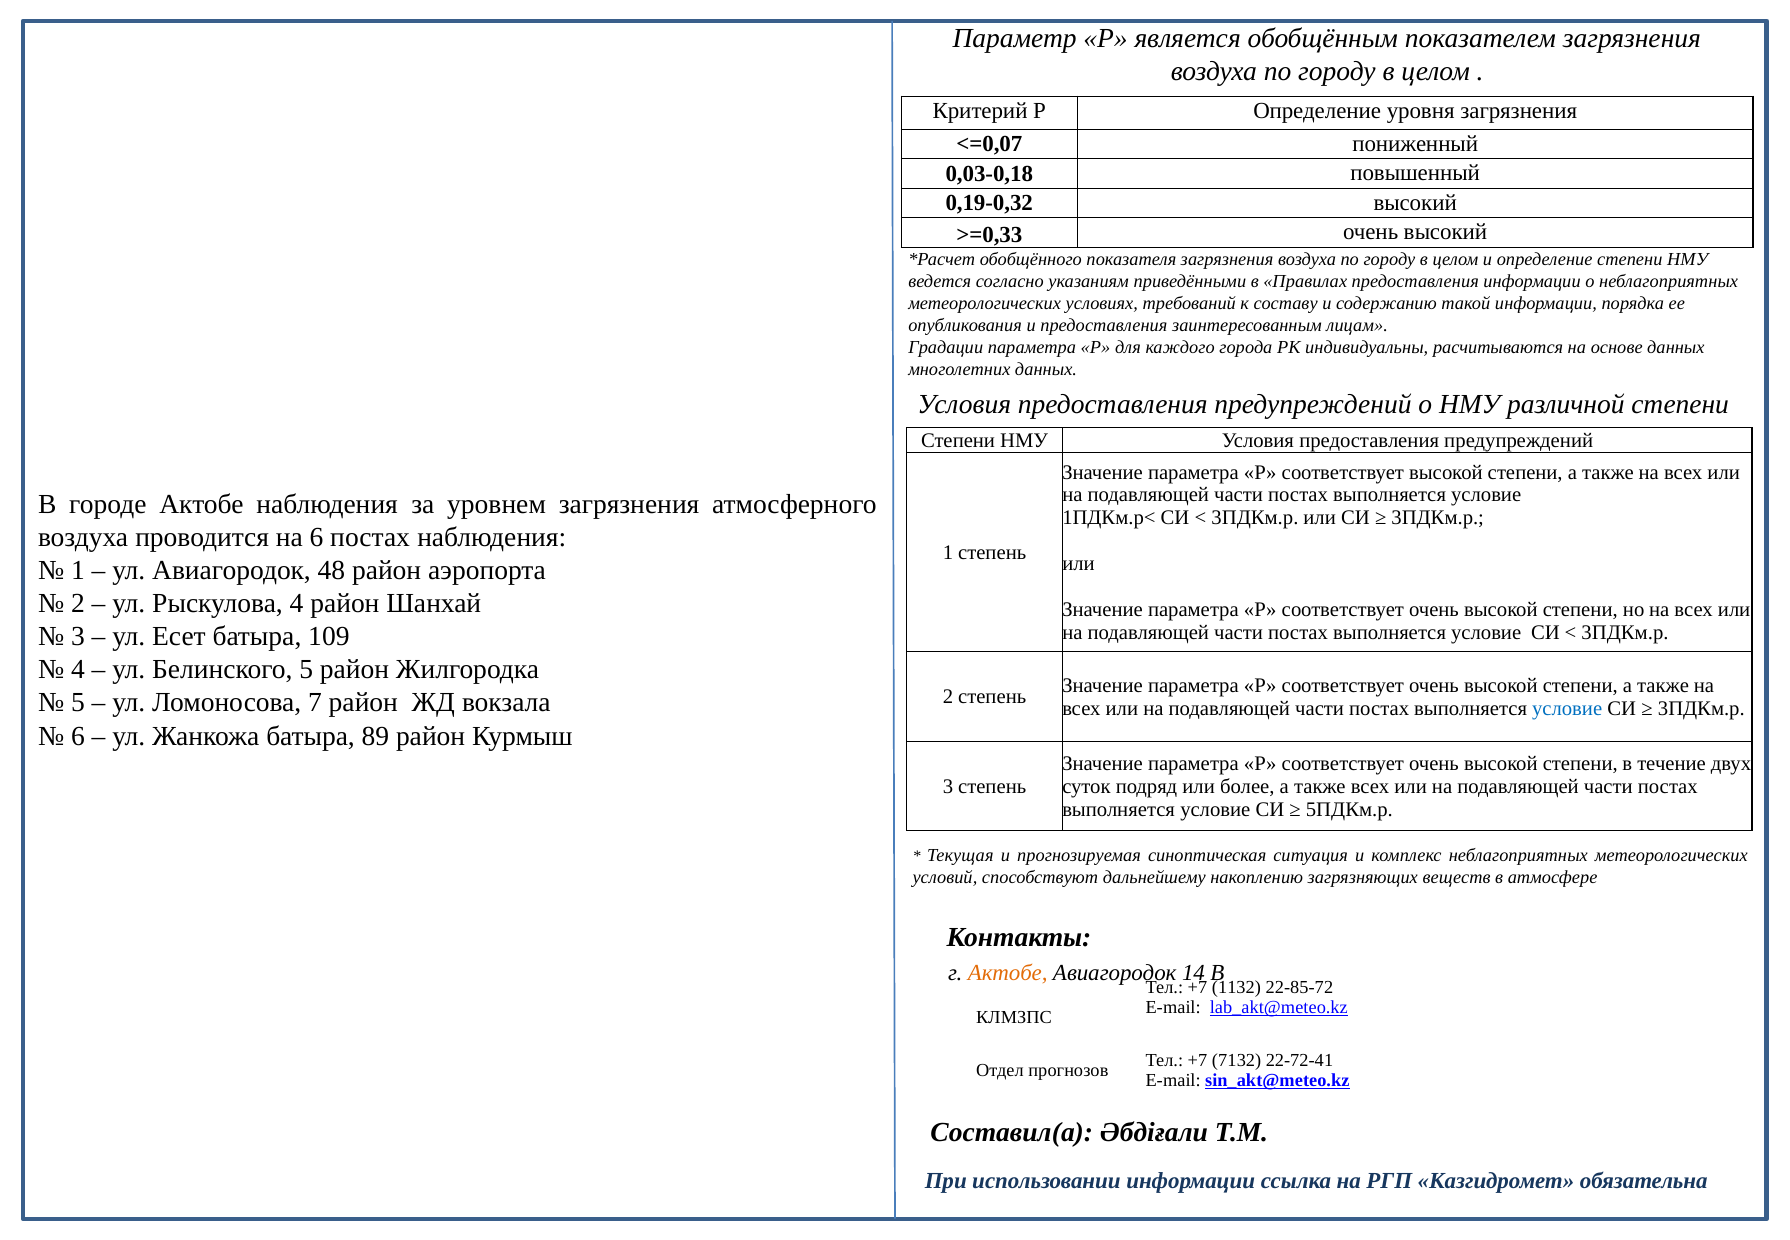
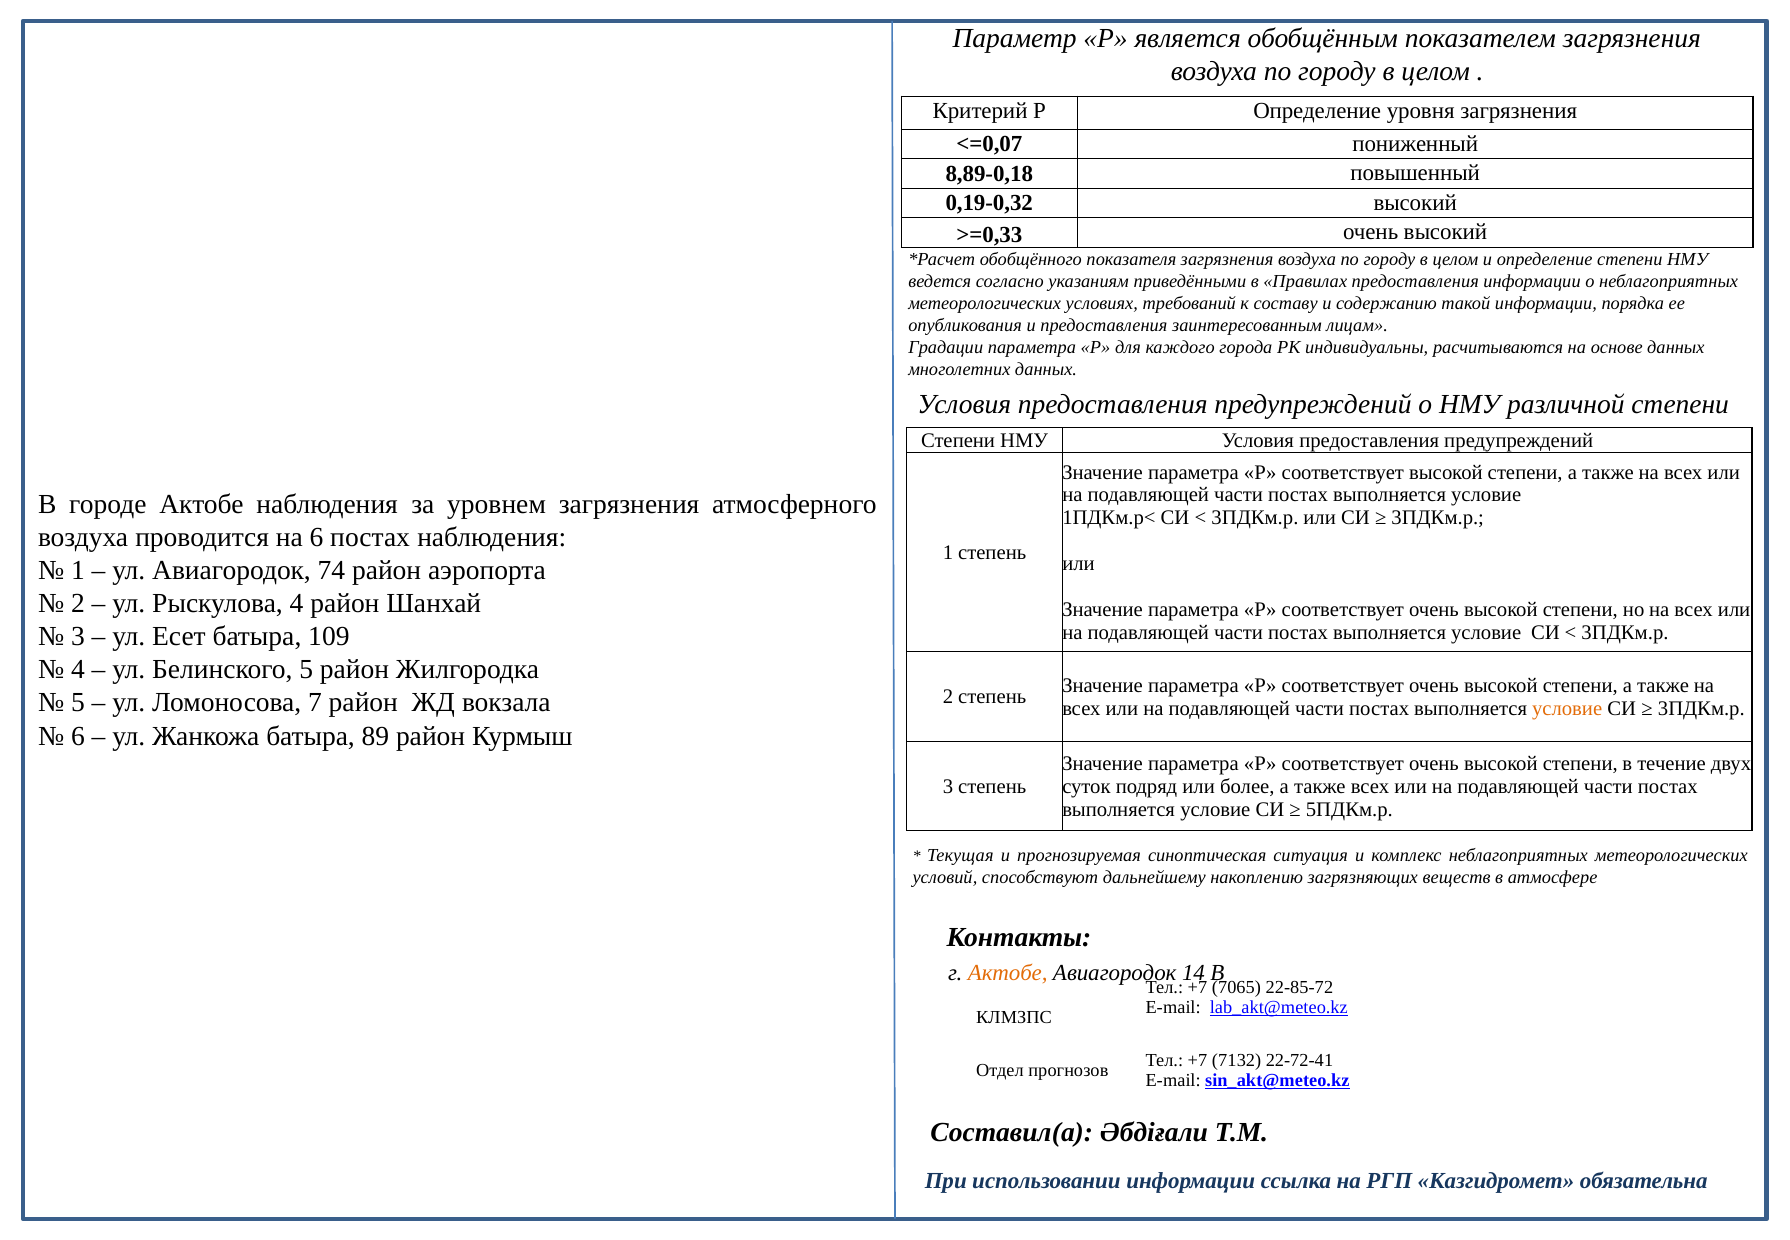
0,03-0,18: 0,03-0,18 -> 8,89-0,18 (989, 173)
48: 48 -> 74 (331, 570)
условие colour: blue -> orange (1567, 708)
1132: 1132 -> 7065 (1236, 987)
